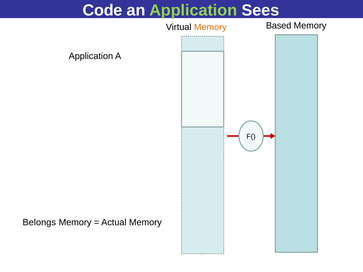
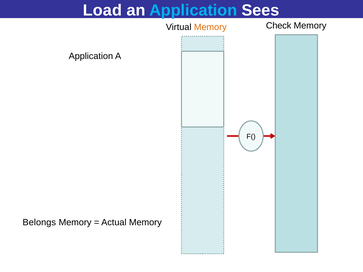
Code: Code -> Load (102, 10)
Application colour: light green -> light blue (193, 10)
Based: Based -> Check (279, 26)
